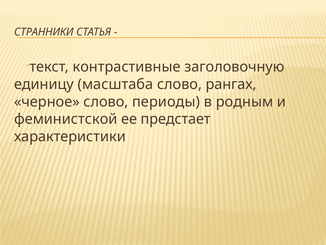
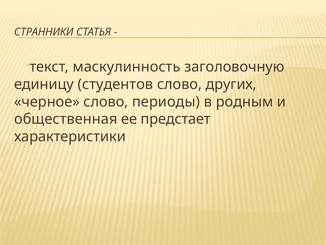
контрастивные: контрастивные -> маскулинность (127, 67)
масштаба: масштаба -> студентов (115, 84)
рангах: рангах -> других (231, 84)
феминистской: феминистской -> общественная (66, 119)
